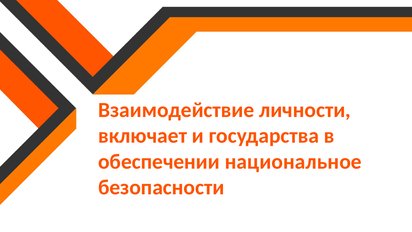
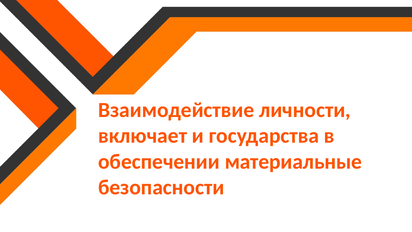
национальное: национальное -> материальные (293, 161)
